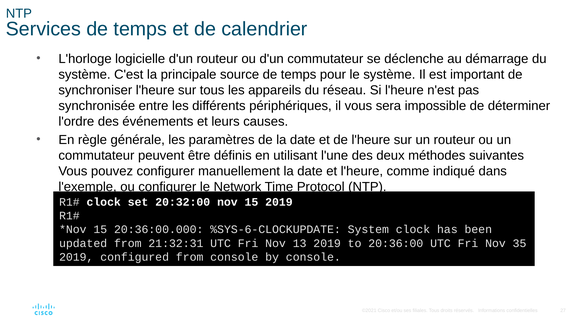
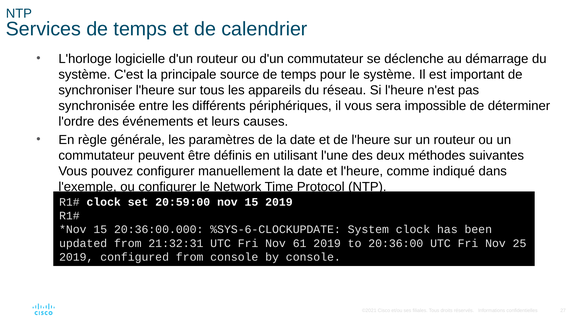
20:32:00: 20:32:00 -> 20:59:00 (183, 202)
13: 13 -> 61 (300, 243)
35: 35 -> 25 (519, 243)
